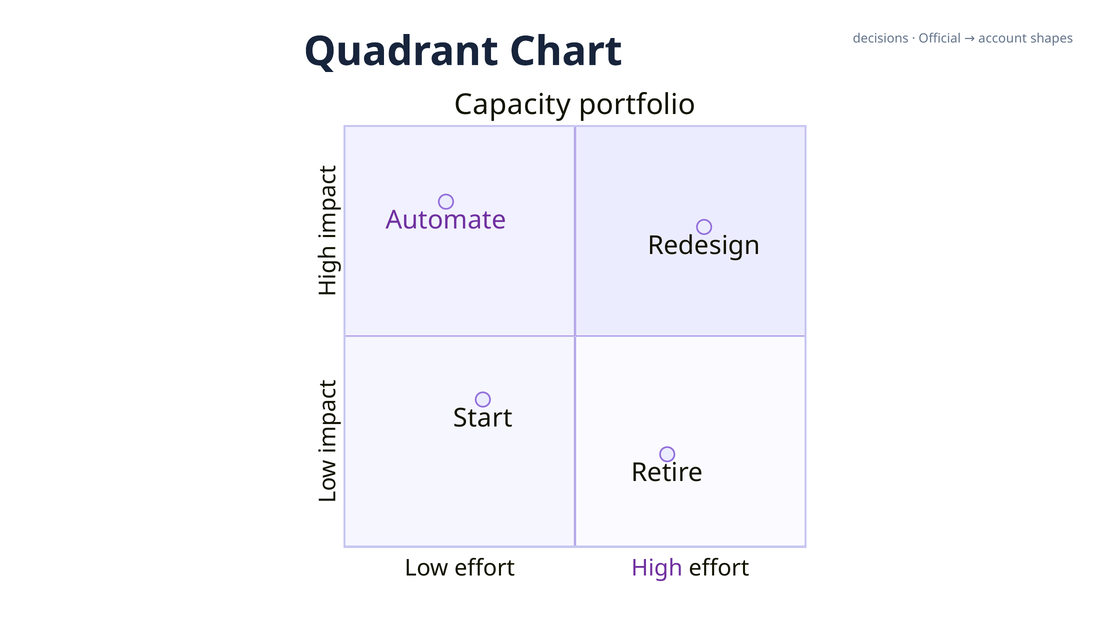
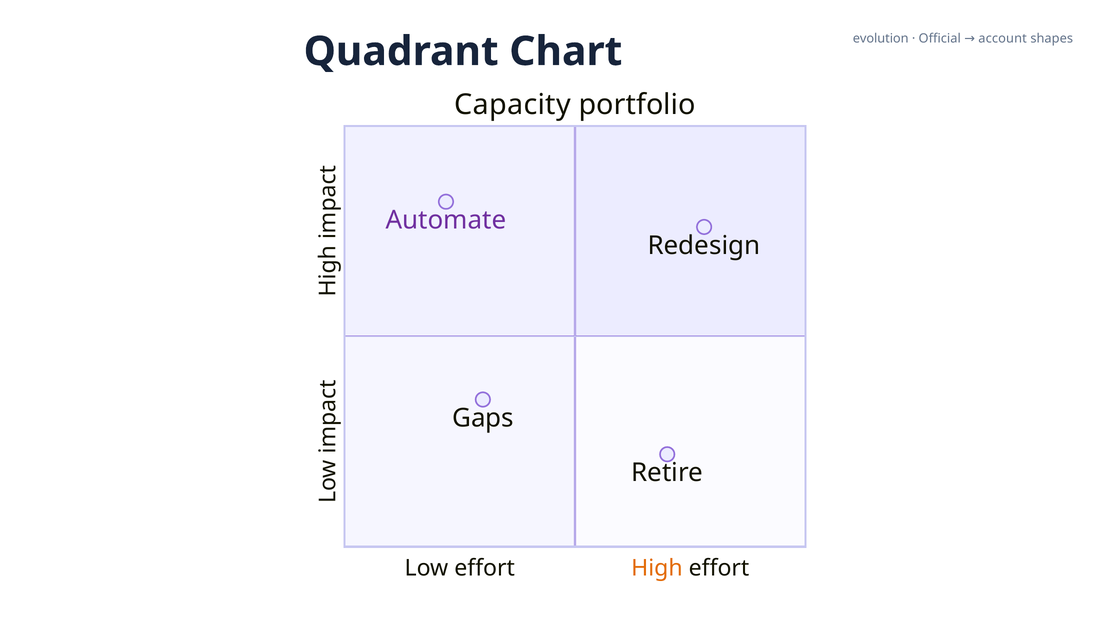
decisions: decisions -> evolution (881, 39)
Start: Start -> Gaps (483, 418)
High colour: purple -> orange (657, 569)
